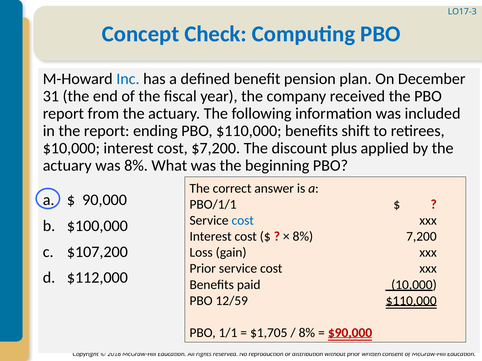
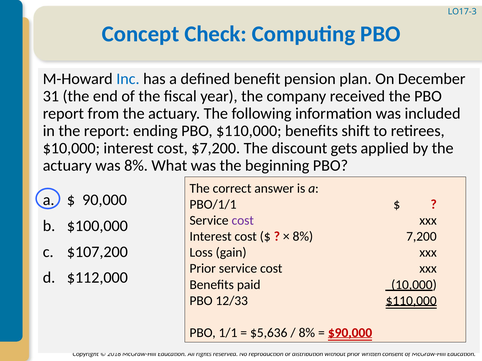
plus: plus -> gets (344, 148)
cost colour: blue -> purple (243, 221)
12/59: 12/59 -> 12/33 (232, 301)
$1,705: $1,705 -> $5,636 (269, 333)
